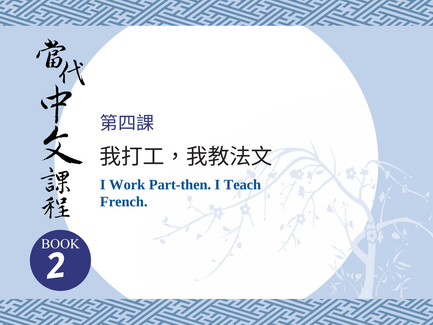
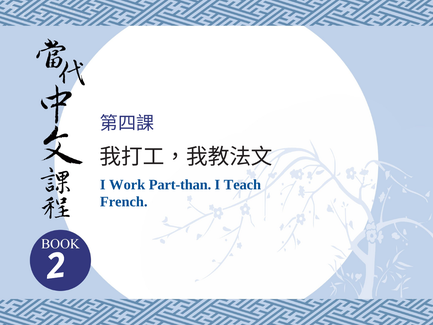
Part-then: Part-then -> Part-than (180, 184)
